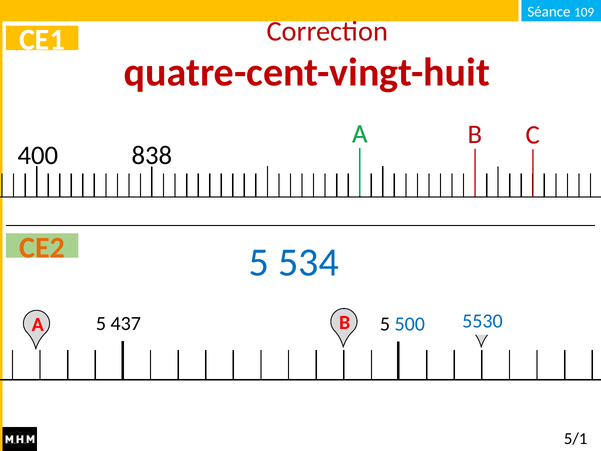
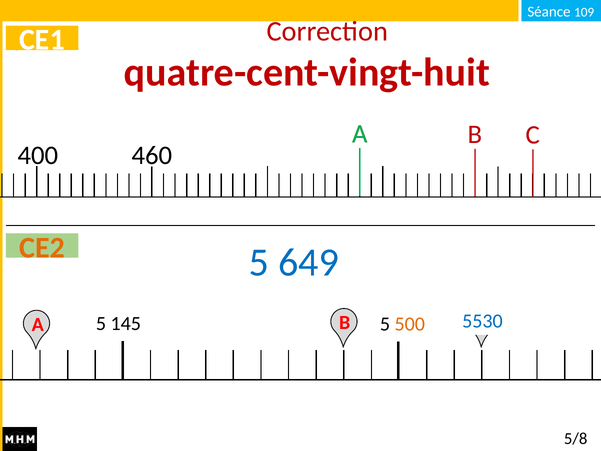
838: 838 -> 460 (152, 156)
534: 534 -> 649 (308, 262)
437: 437 -> 145 (126, 324)
500 colour: blue -> orange (410, 324)
5/1: 5/1 -> 5/8 (576, 438)
